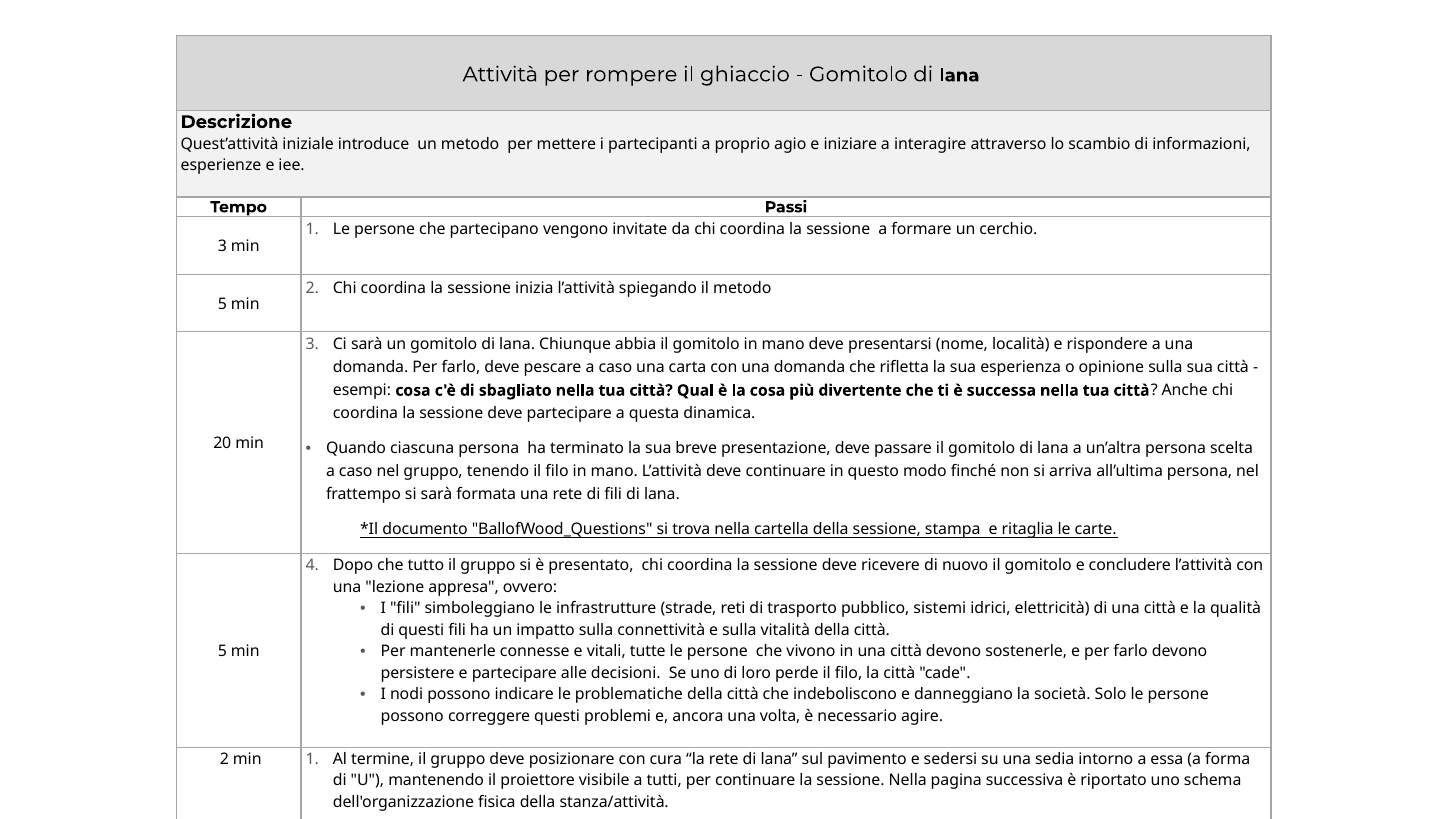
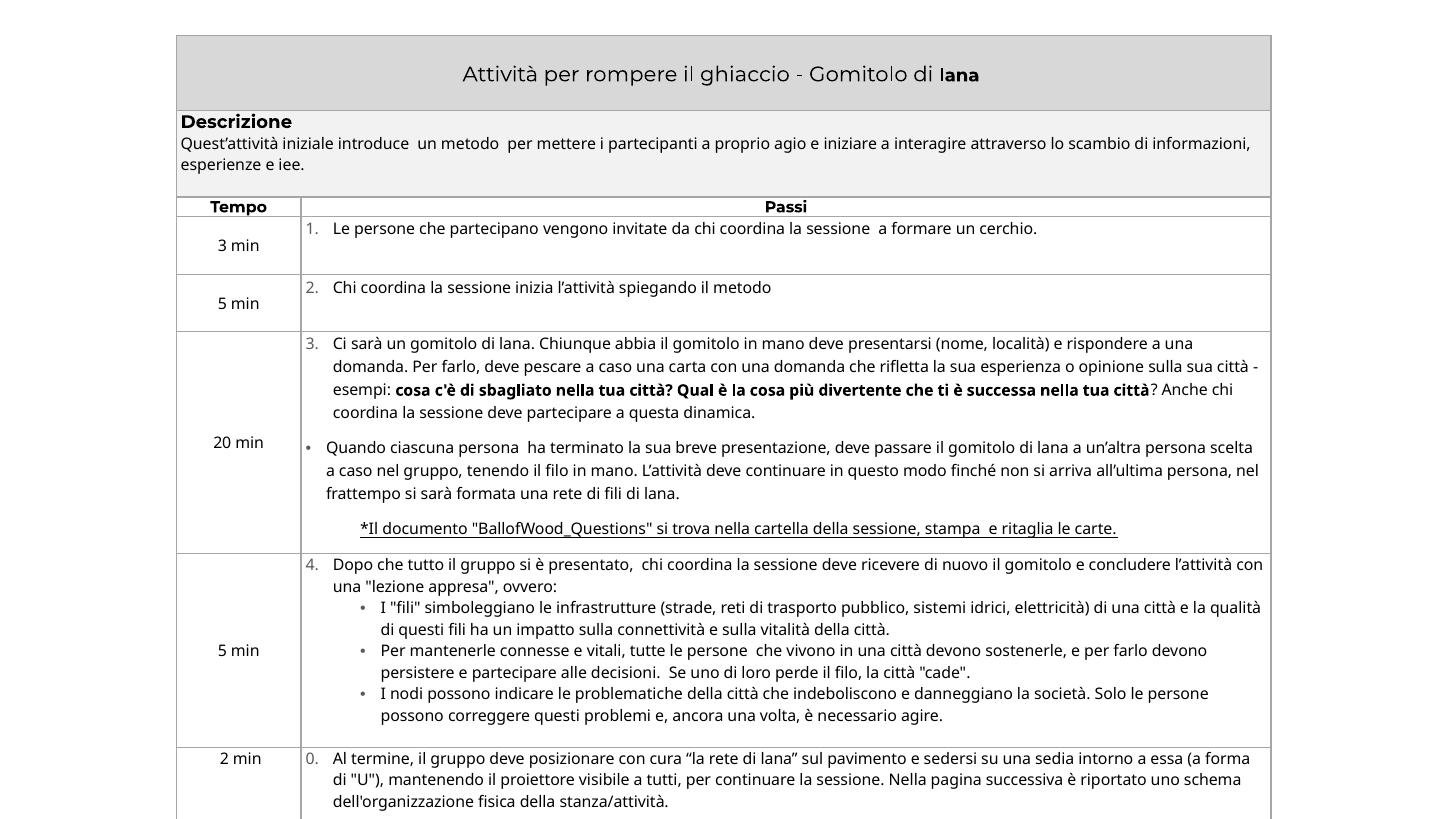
2 min 1: 1 -> 0 (312, 758)
